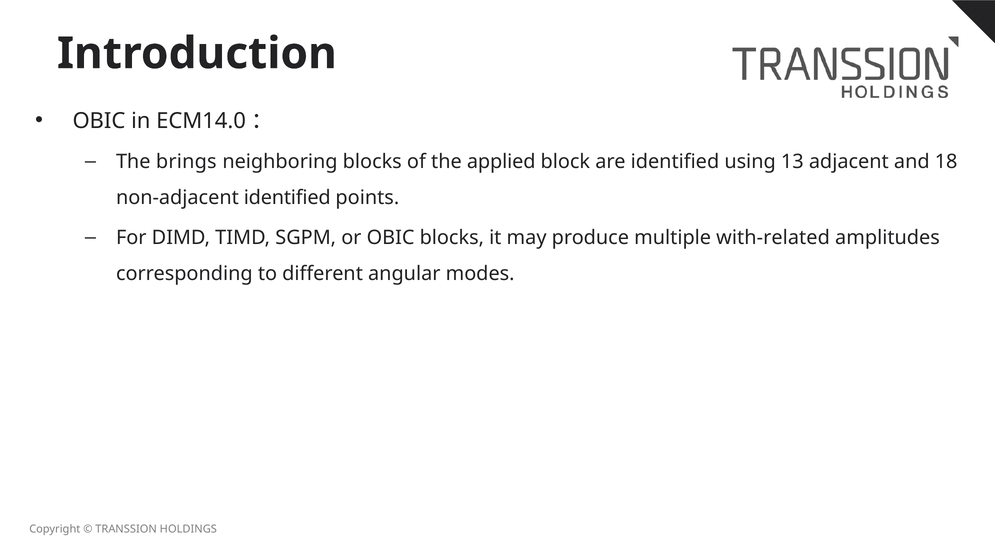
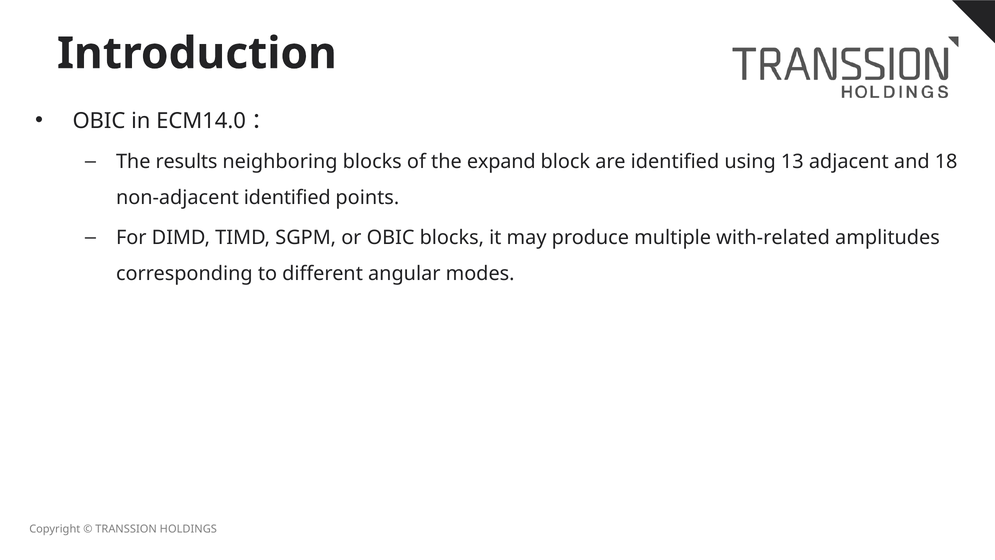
brings: brings -> results (187, 162)
applied: applied -> expand (501, 162)
